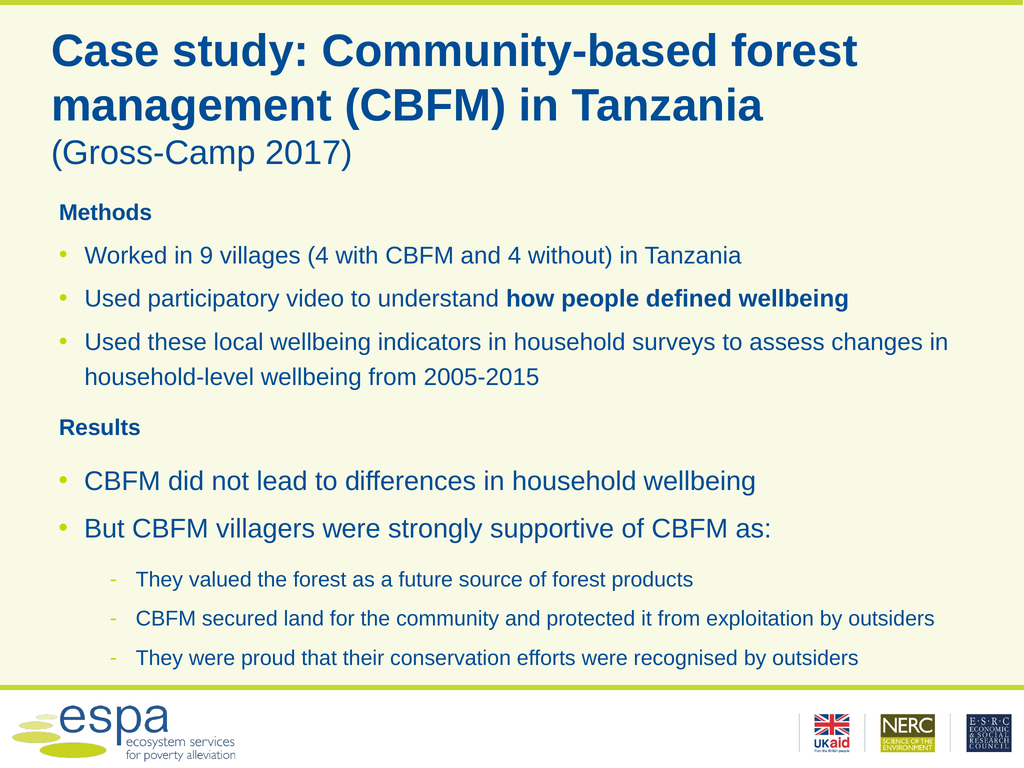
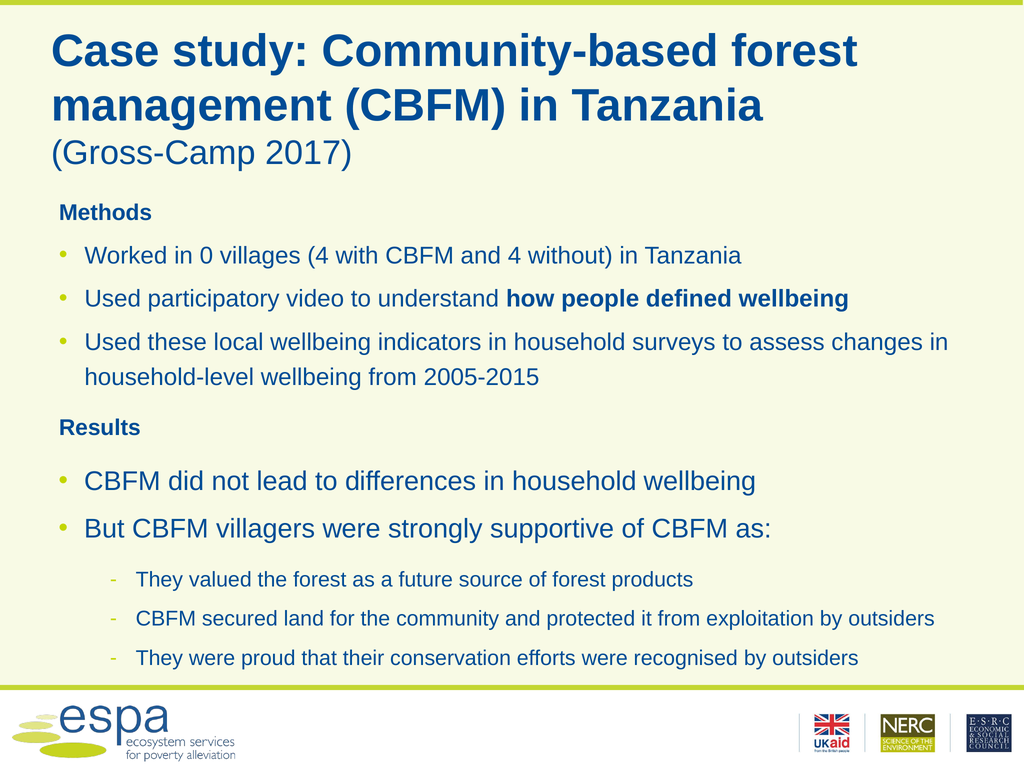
9: 9 -> 0 (206, 256)
